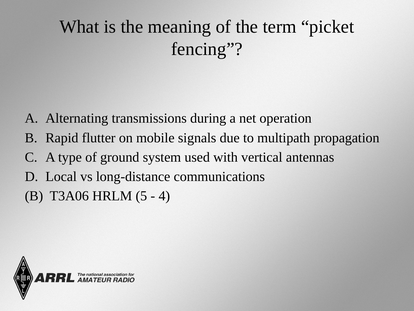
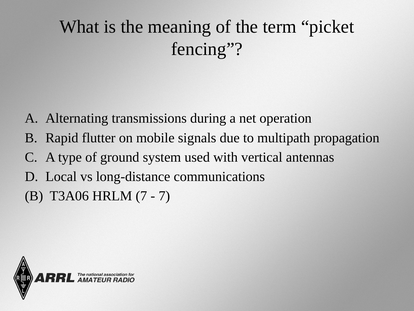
HRLM 5: 5 -> 7 (141, 196)
4: 4 -> 7 (164, 196)
